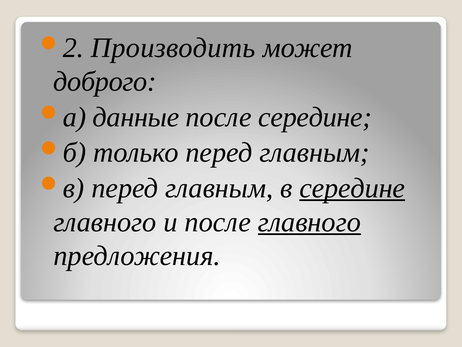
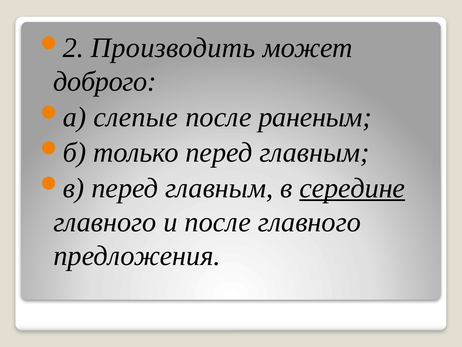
данные: данные -> слепые (136, 117)
после середине: середине -> раненым (315, 117)
главного underline: present -> none (309, 222)
